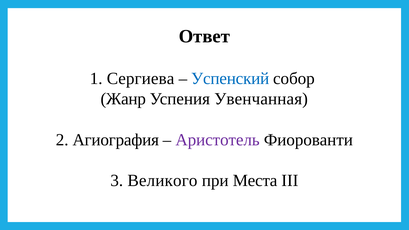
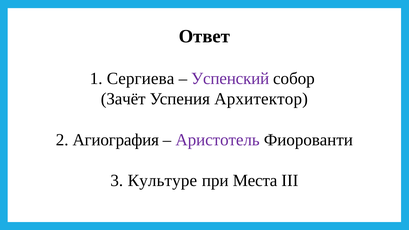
Успенский colour: blue -> purple (230, 79)
Жанр: Жанр -> Зачёт (123, 99)
Увенчанная: Увенчанная -> Архитектор (261, 99)
Великого: Великого -> Культуре (162, 181)
